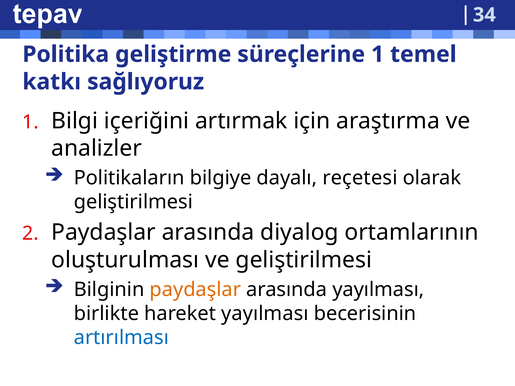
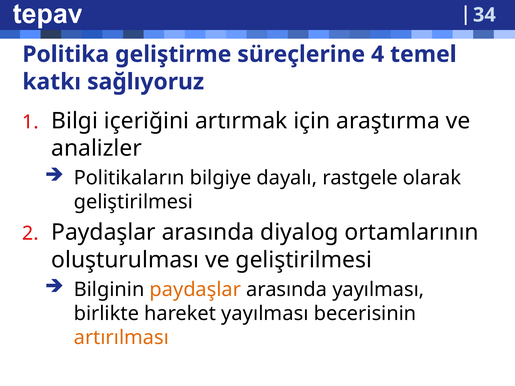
süreçlerine 1: 1 -> 4 (378, 54)
reçetesi: reçetesi -> rastgele (360, 178)
artırılması colour: blue -> orange (121, 338)
